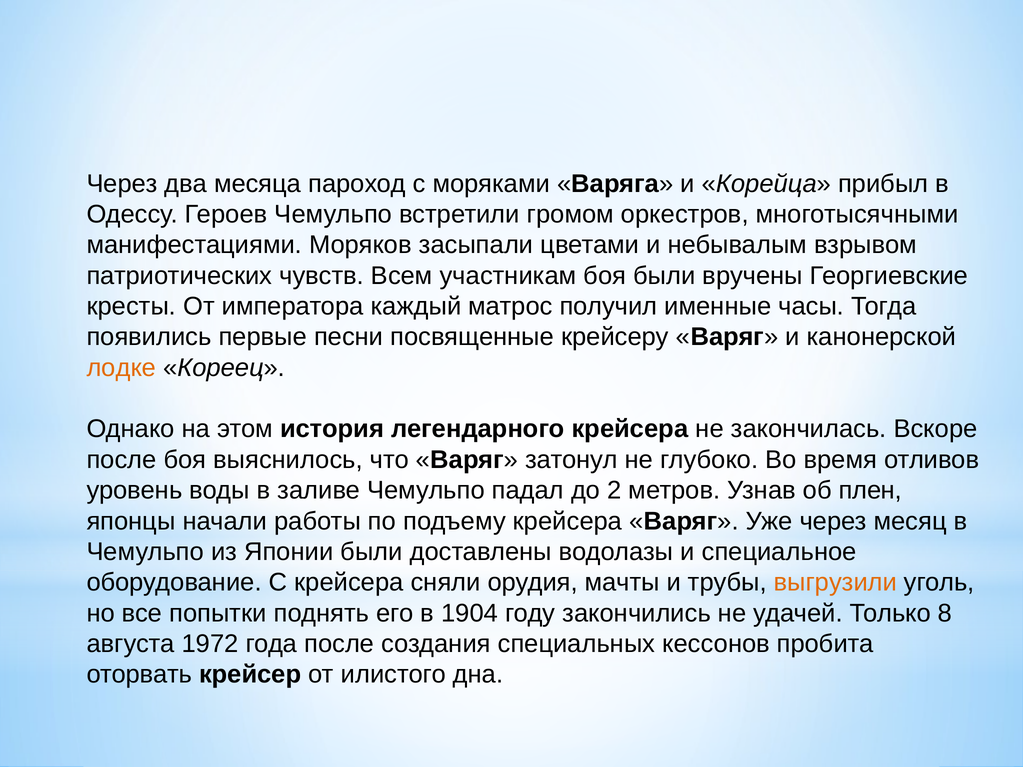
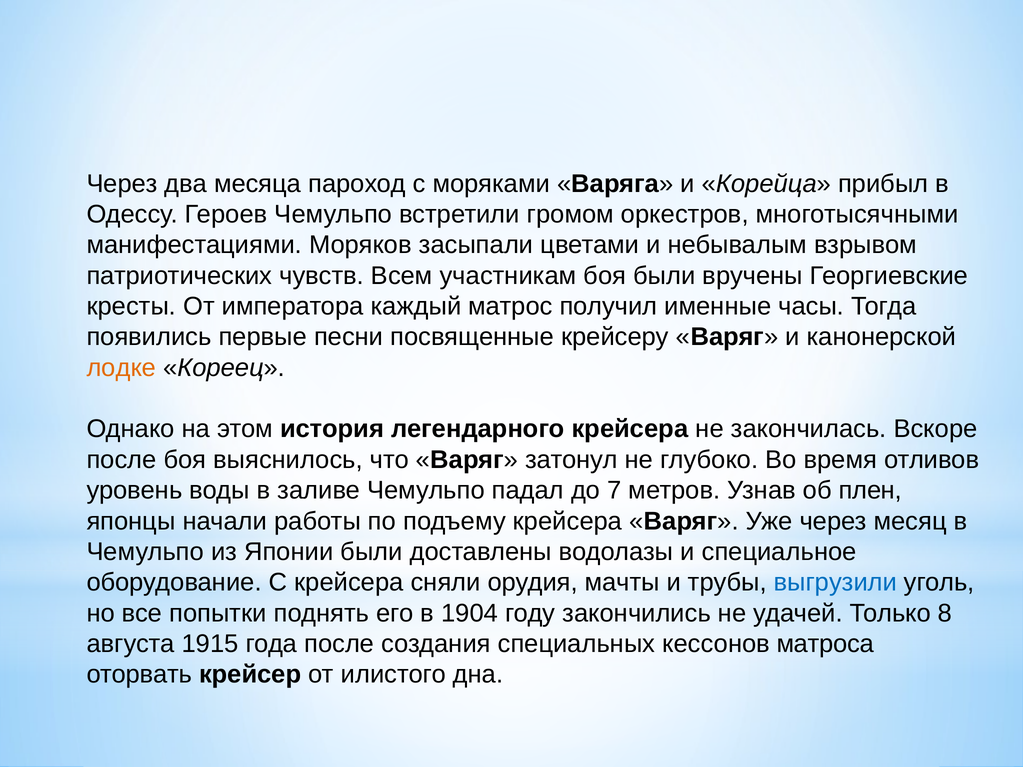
2: 2 -> 7 (614, 491)
выгрузили colour: orange -> blue (835, 583)
1972: 1972 -> 1915 (210, 644)
пробита: пробита -> матроса (825, 644)
